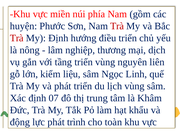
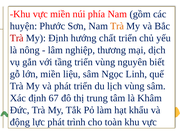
Trà colour: red -> orange (117, 26)
điều: điều -> chất (108, 38)
liên: liên -> biết (157, 62)
lớn kiểm: kiểm -> miền (50, 74)
07: 07 -> 67 (54, 98)
